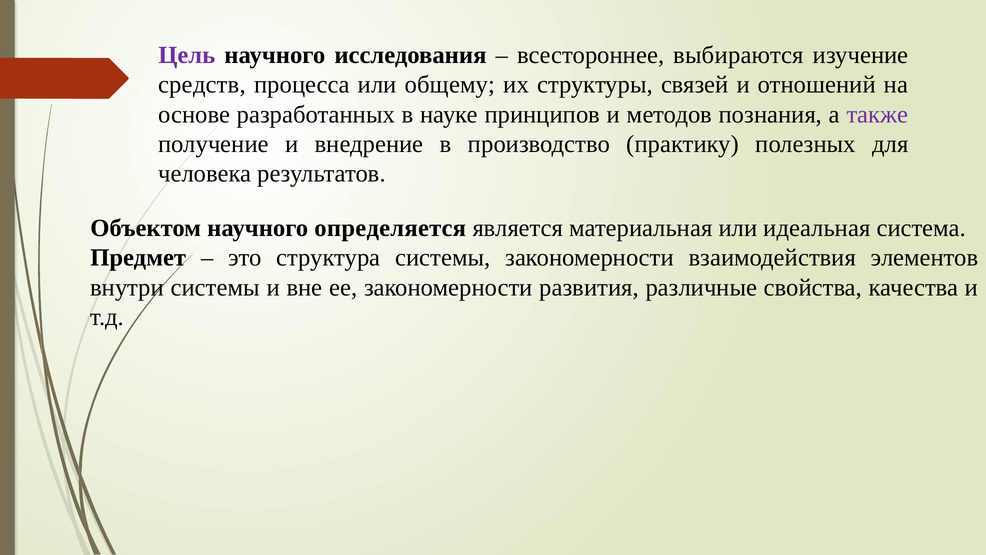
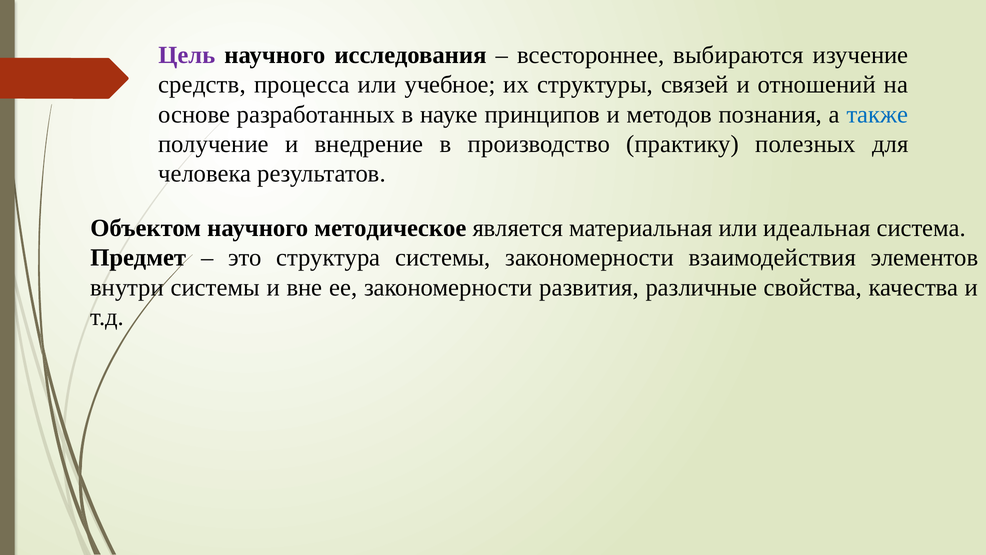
общему: общему -> учебное (450, 85)
также colour: purple -> blue (877, 114)
определяется: определяется -> методическое (390, 228)
